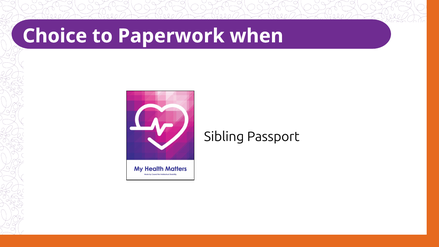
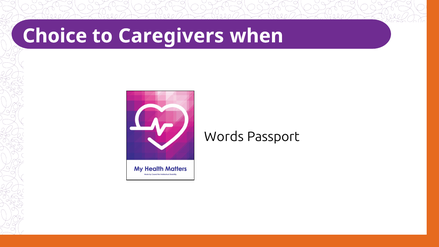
to Paperwork: Paperwork -> Caregivers (171, 36)
Sibling: Sibling -> Words (224, 137)
